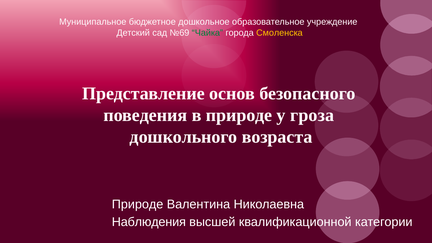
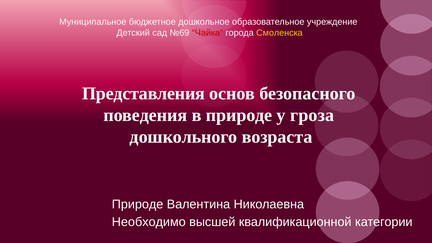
Чайка colour: green -> red (207, 33)
Представление: Представление -> Представления (144, 94)
Наблюдения: Наблюдения -> Необходимо (149, 222)
